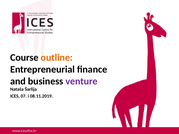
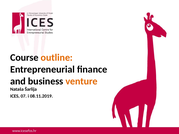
venture colour: purple -> orange (81, 81)
